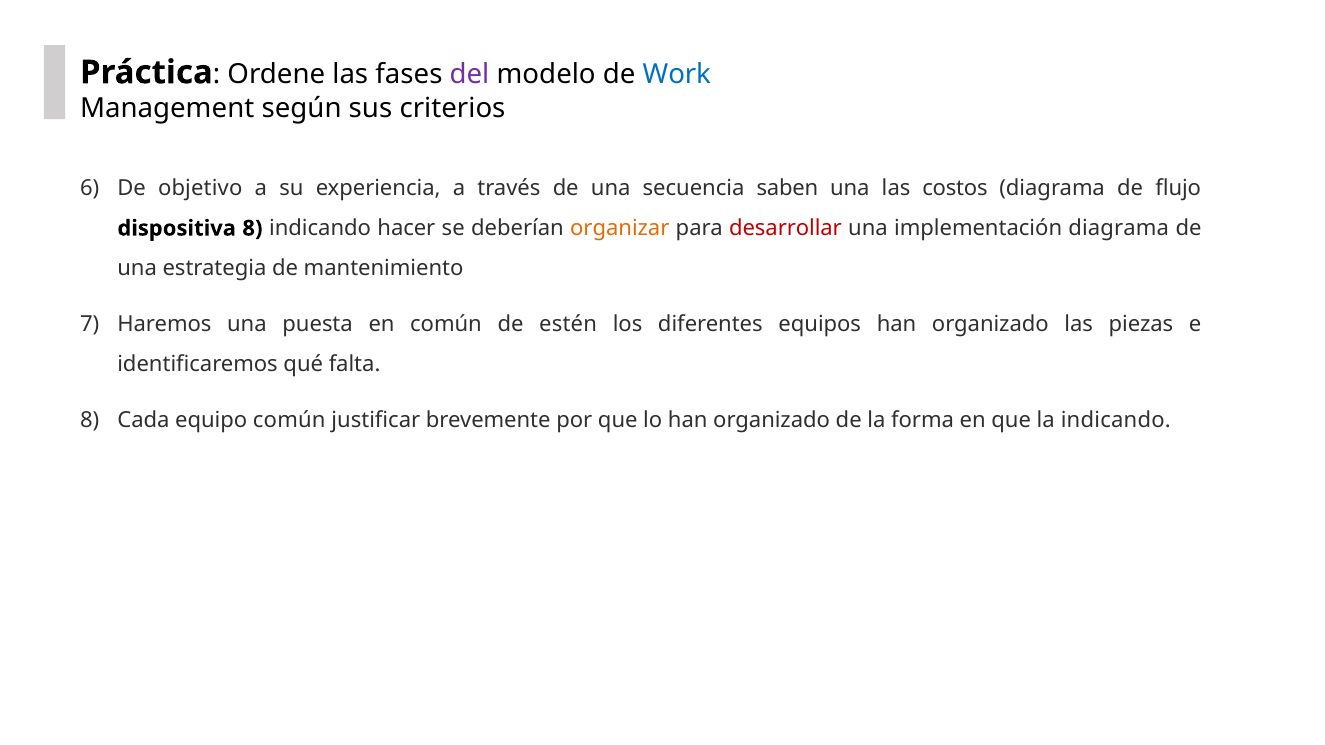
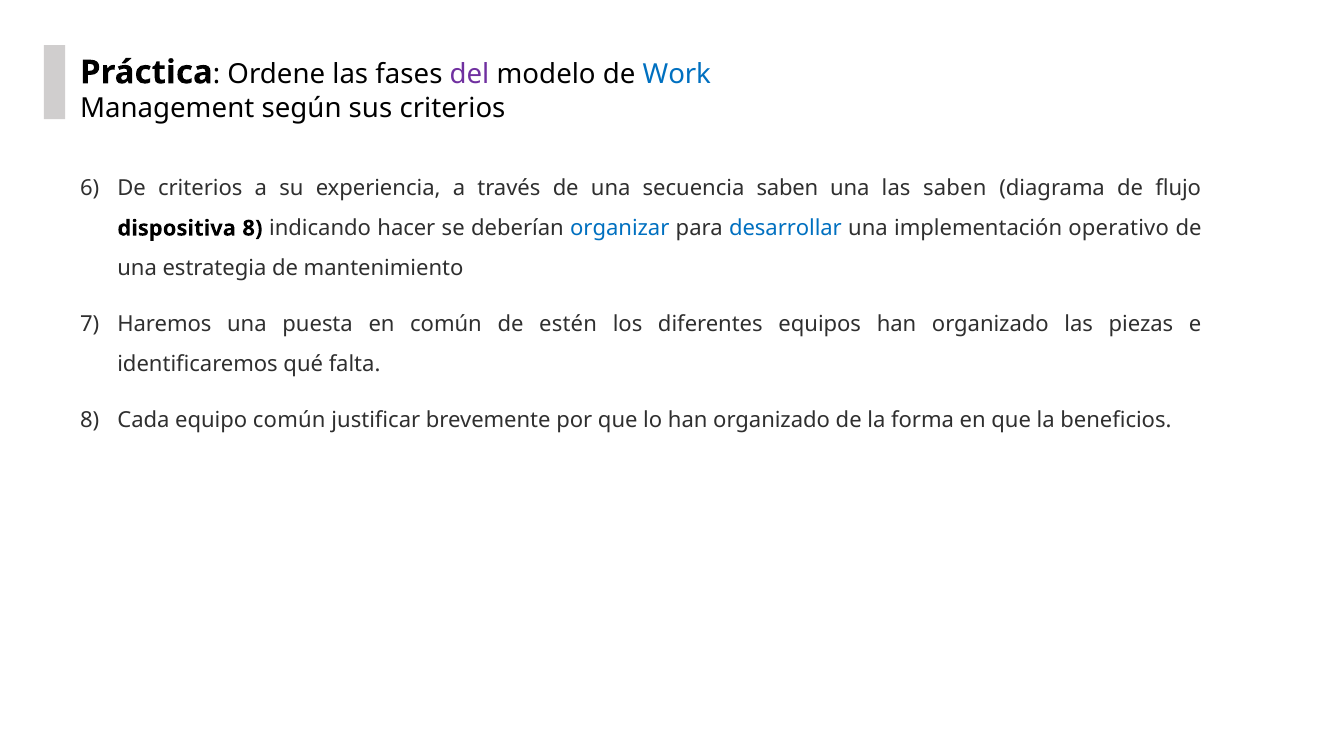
De objetivo: objetivo -> criterios (200, 189)
las costos: costos -> saben (955, 189)
organizar colour: orange -> blue (620, 228)
desarrollar colour: red -> blue (785, 228)
implementación diagrama: diagrama -> operativo (1119, 228)
la indicando: indicando -> beneficios (1116, 420)
